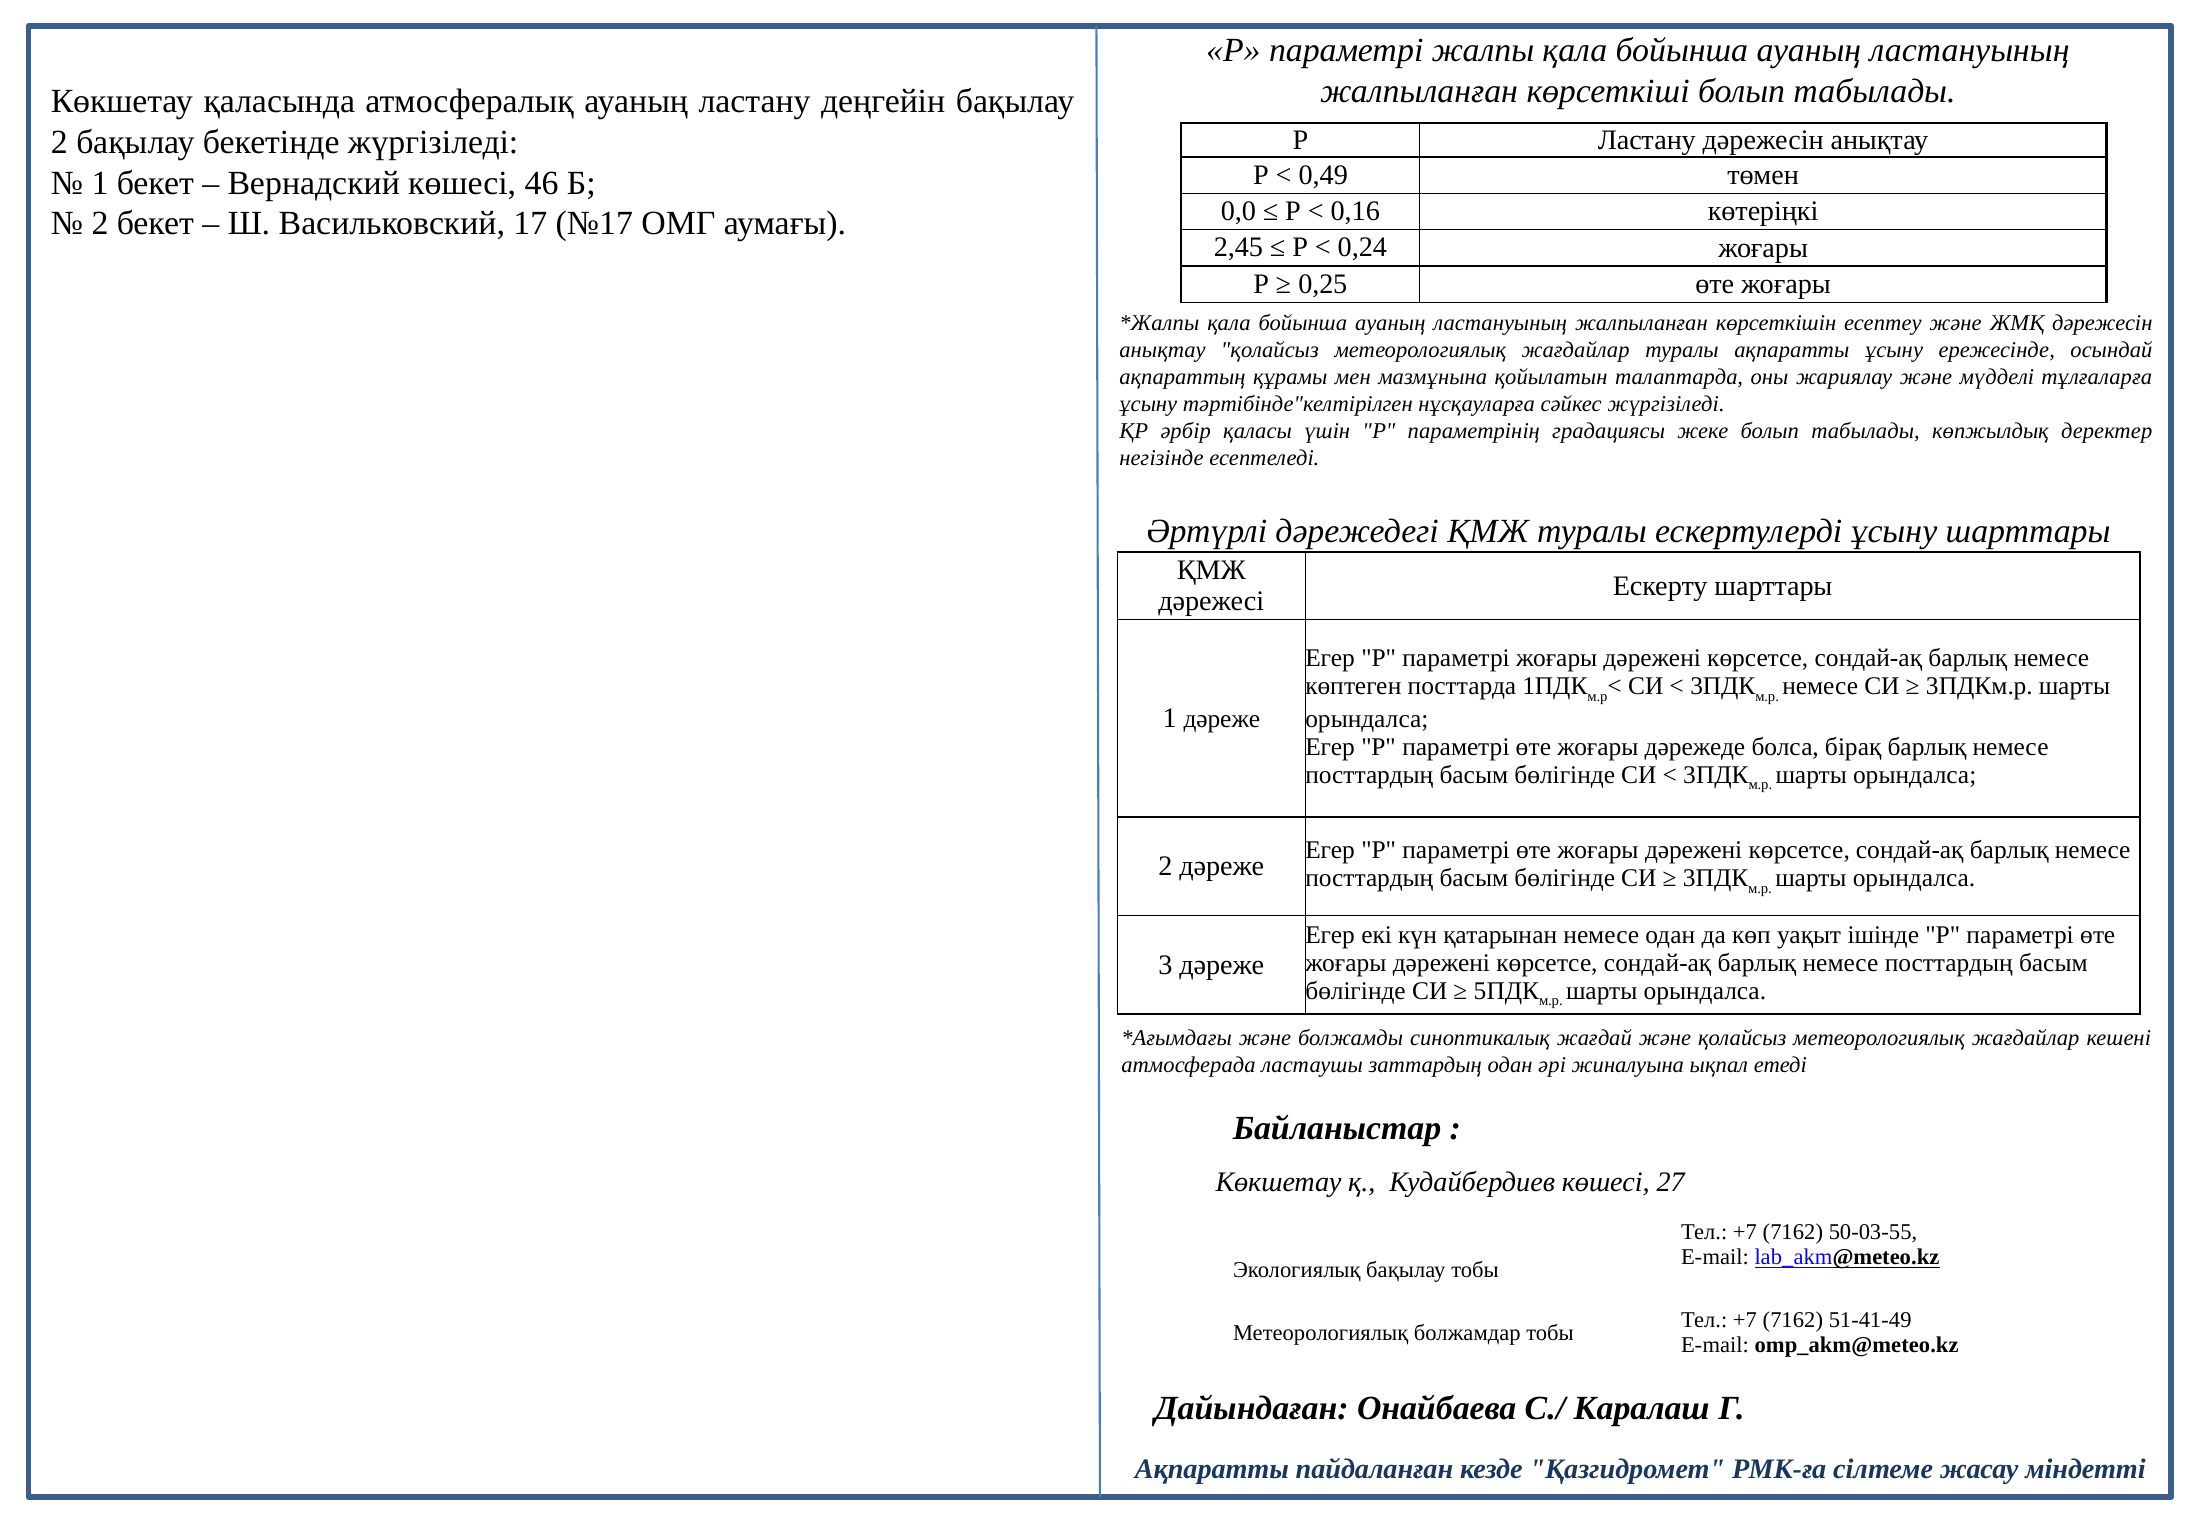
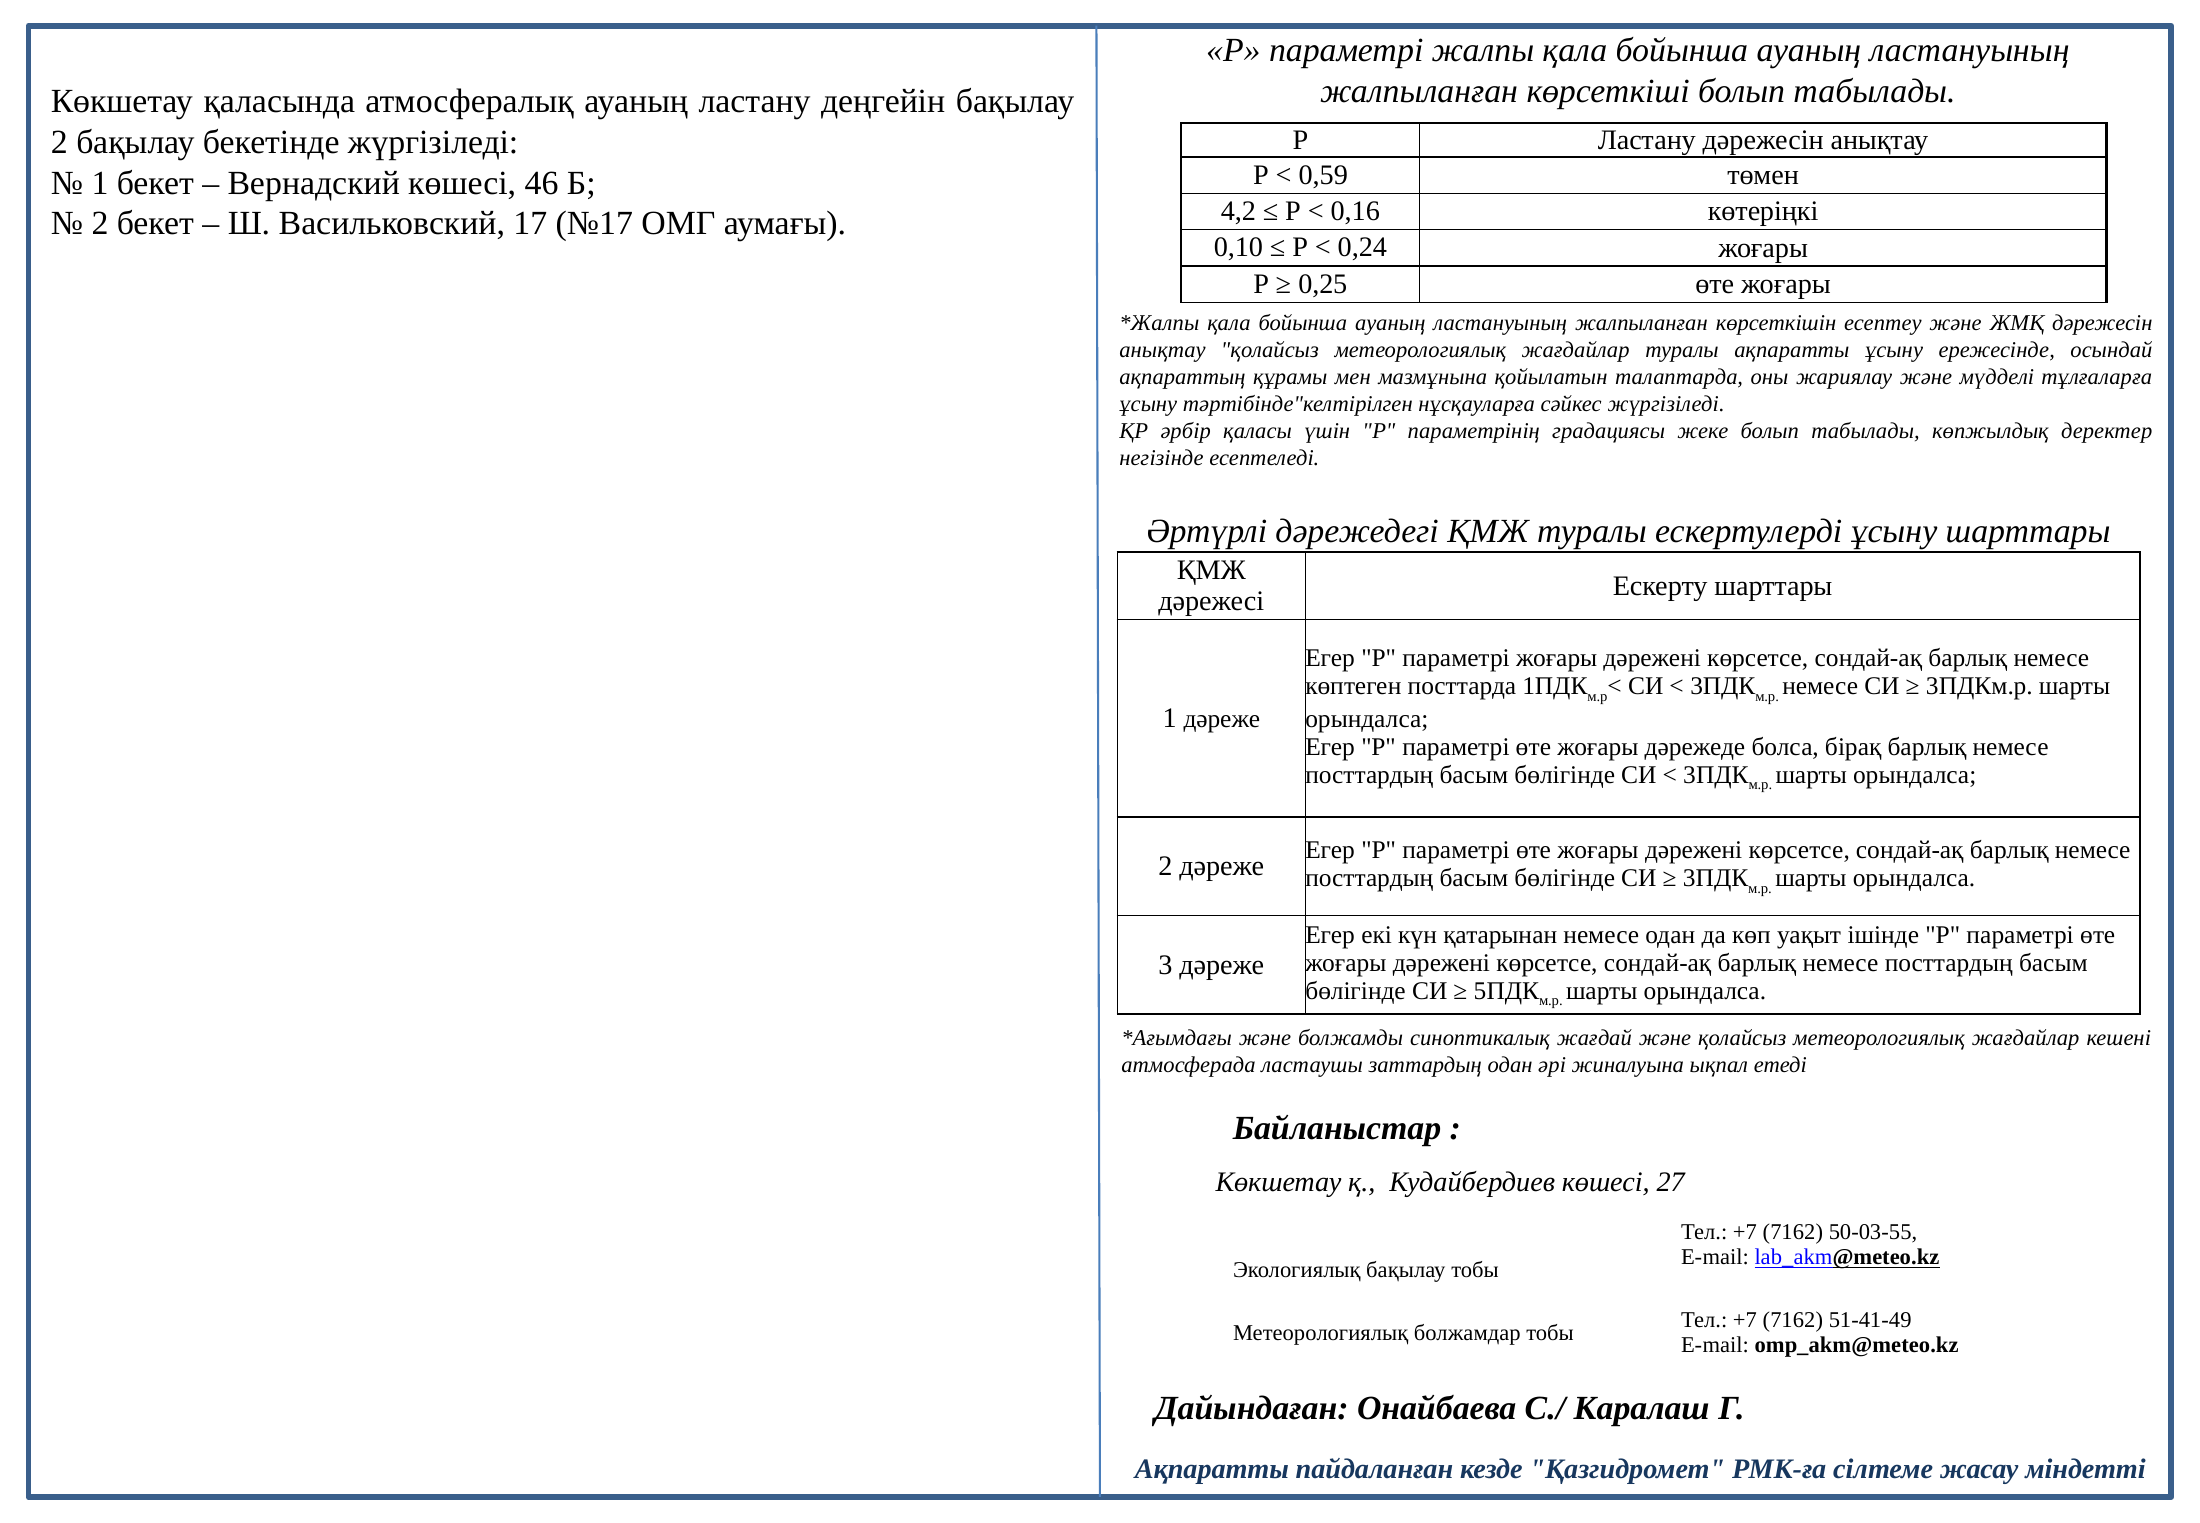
0,49: 0,49 -> 0,59 (1323, 175)
0,0: 0,0 -> 4,2 (1238, 211)
2,45: 2,45 -> 0,10 (1238, 248)
